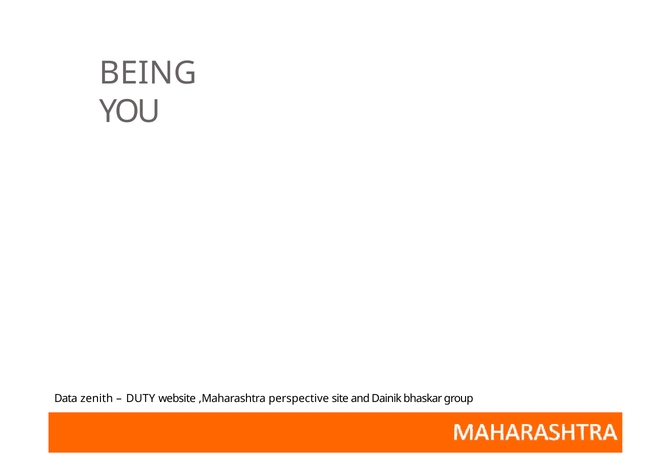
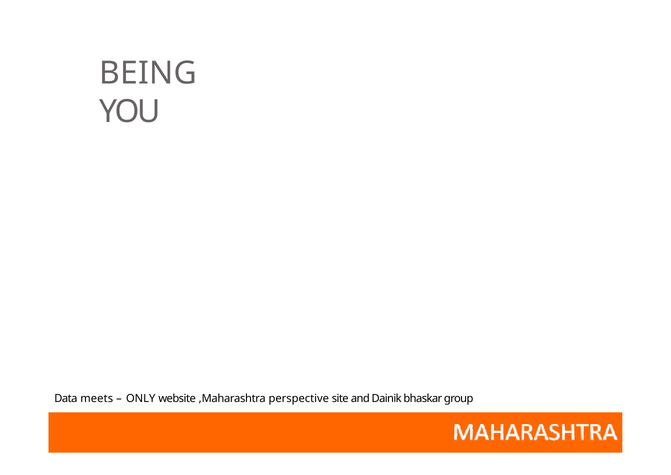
zenith: zenith -> meets (97, 398)
DUTY: DUTY -> ONLY (141, 398)
